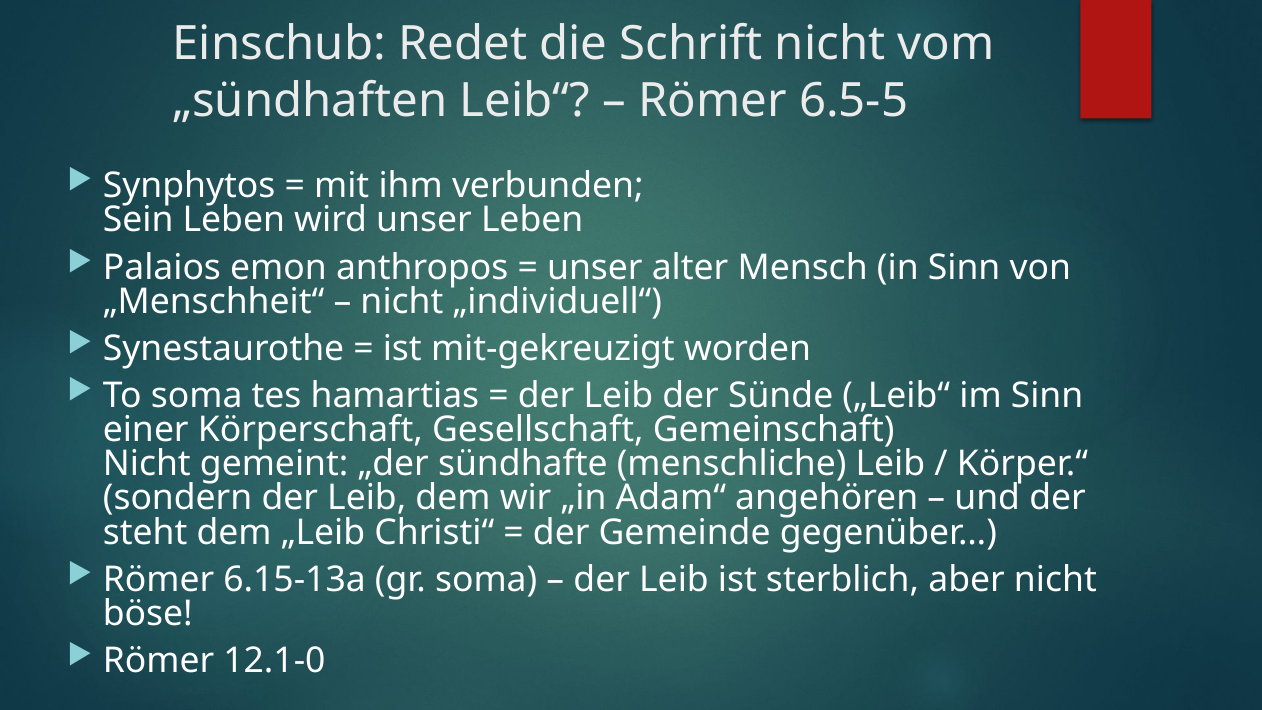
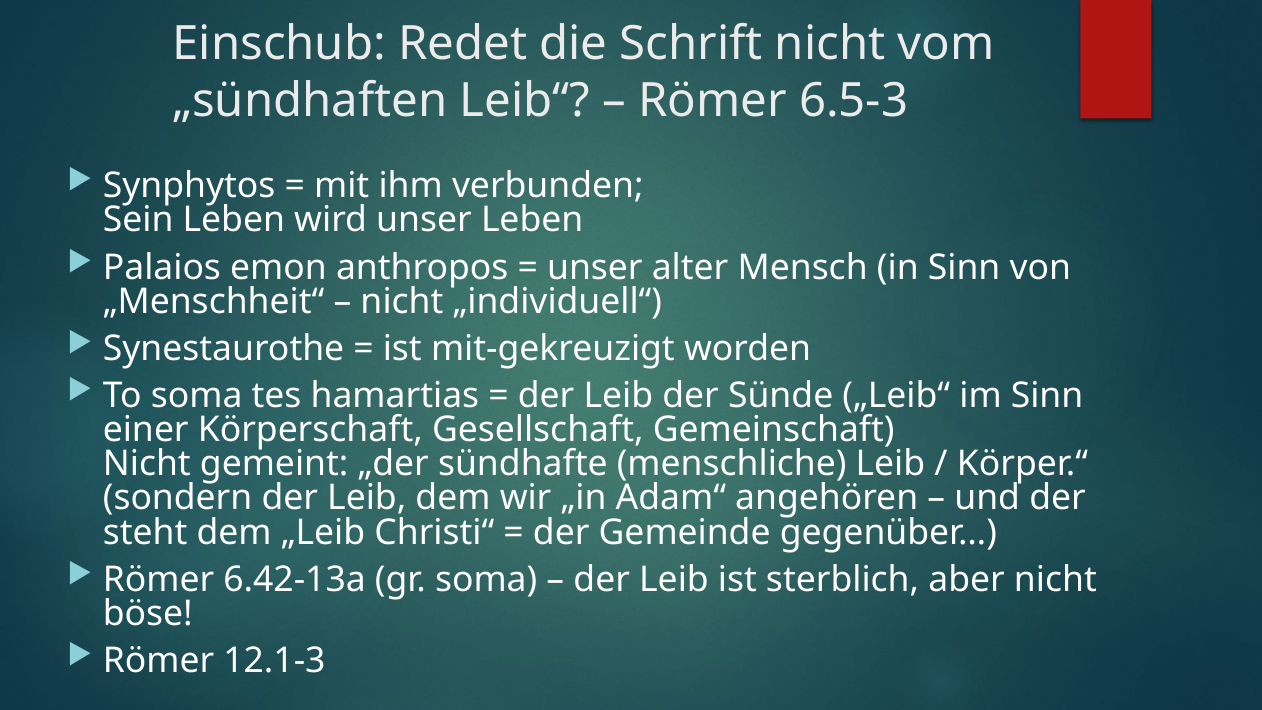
6.5-5: 6.5-5 -> 6.5-3 (854, 100)
6.15-13a: 6.15-13a -> 6.42-13a (295, 580)
12.1-0: 12.1-0 -> 12.1-3 (274, 661)
